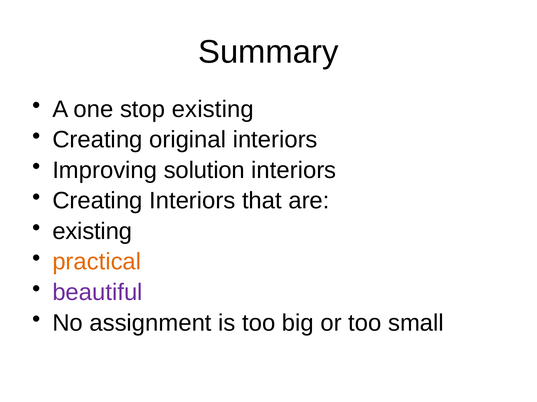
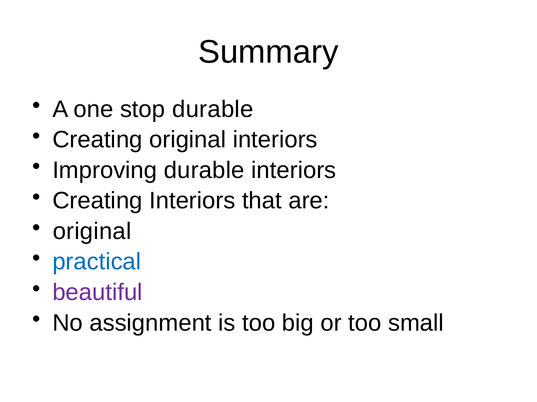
stop existing: existing -> durable (213, 109)
Improving solution: solution -> durable (204, 171)
existing: existing -> original (92, 232)
practical colour: orange -> blue (97, 262)
